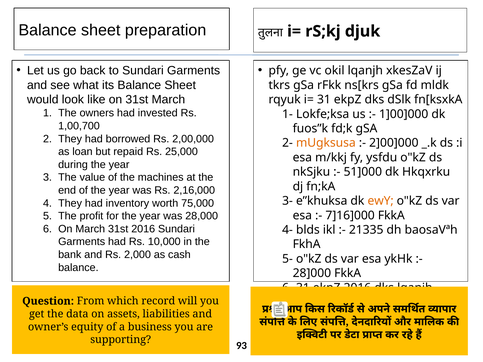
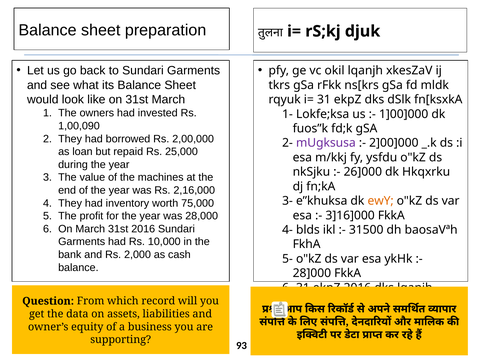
1,00,700: 1,00,700 -> 1,00,090 (79, 126)
mUgksusa colour: orange -> purple (326, 143)
51]000: 51]000 -> 26]000 (363, 172)
7]16]000: 7]16]000 -> 3]16]000 (350, 216)
21335: 21335 -> 31500 (366, 230)
